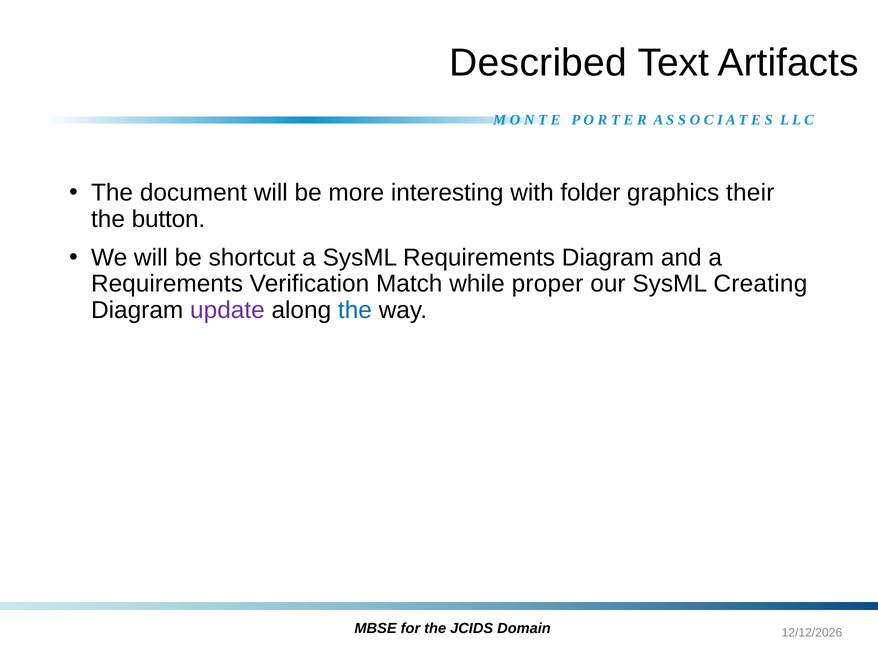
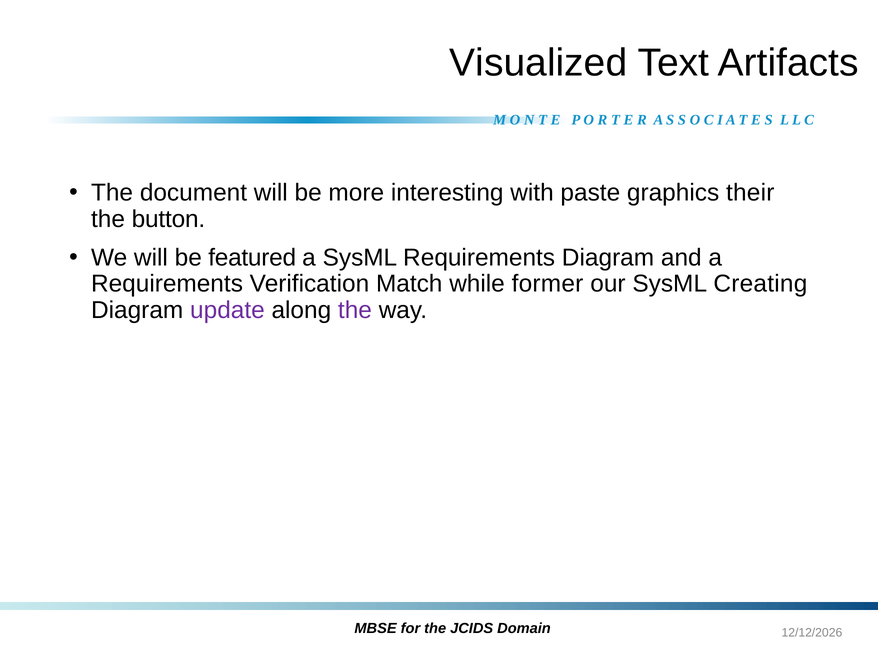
Described: Described -> Visualized (538, 63)
folder: folder -> paste (590, 193)
shortcut: shortcut -> featured (252, 258)
proper: proper -> former (548, 284)
the colour: blue -> purple (355, 310)
